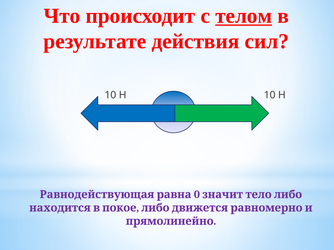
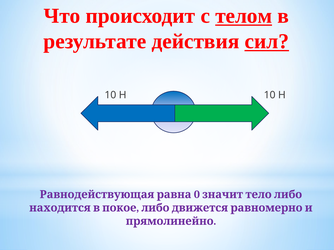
сил underline: none -> present (267, 42)
